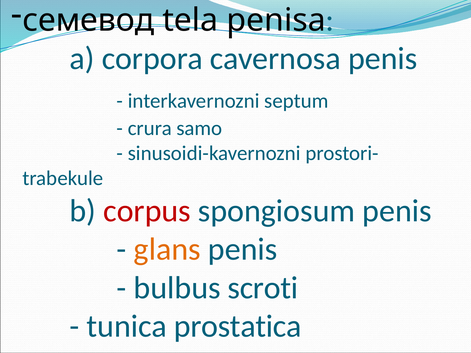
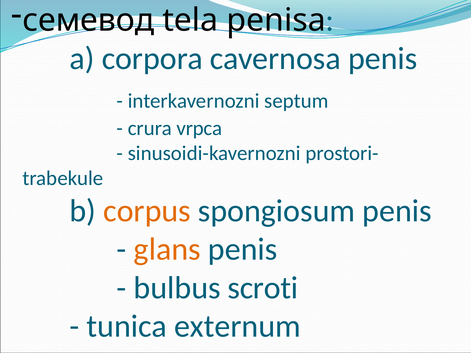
samo: samo -> vrpca (199, 128)
corpus colour: red -> orange (147, 211)
prostatica: prostatica -> externum (237, 327)
